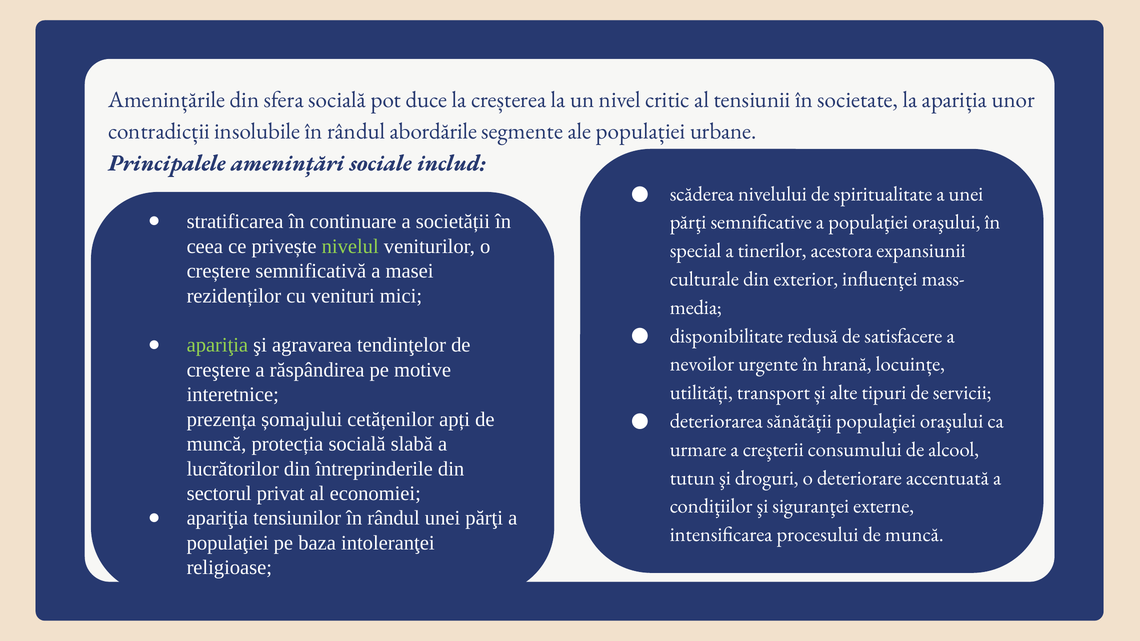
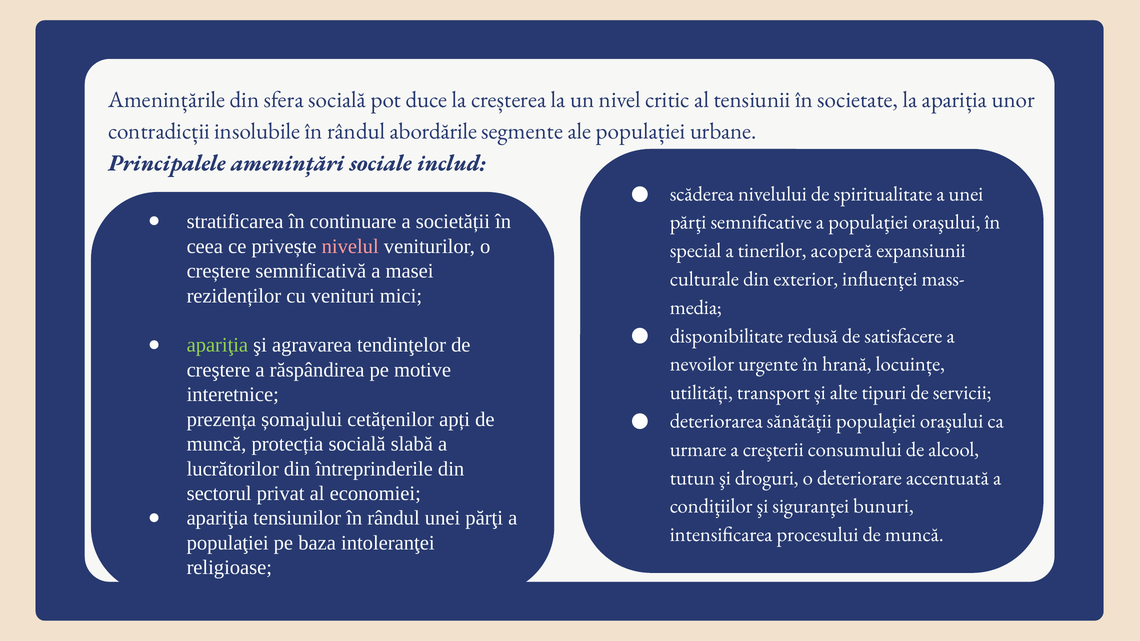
nivelul colour: light green -> pink (350, 246)
acestora: acestora -> acoperă (841, 251)
externe: externe -> bunuri (883, 506)
